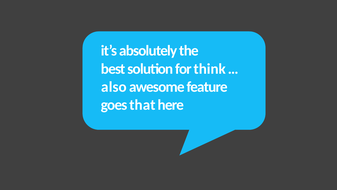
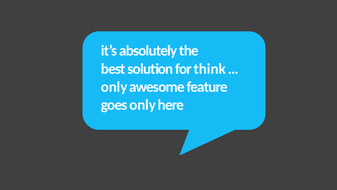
also: also -> only (114, 87)
goes that: that -> only (143, 105)
